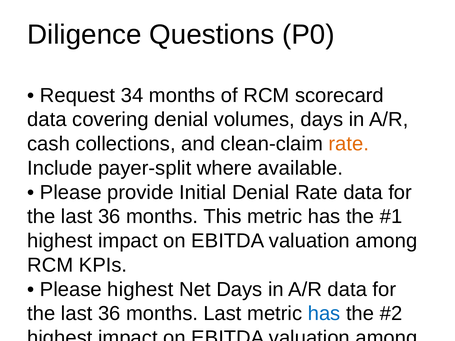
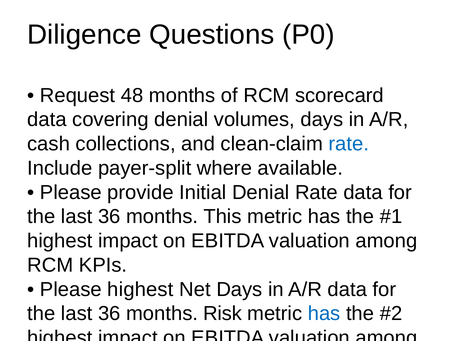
34: 34 -> 48 (132, 95)
rate colour: orange -> blue (349, 144)
months Last: Last -> Risk (223, 314)
